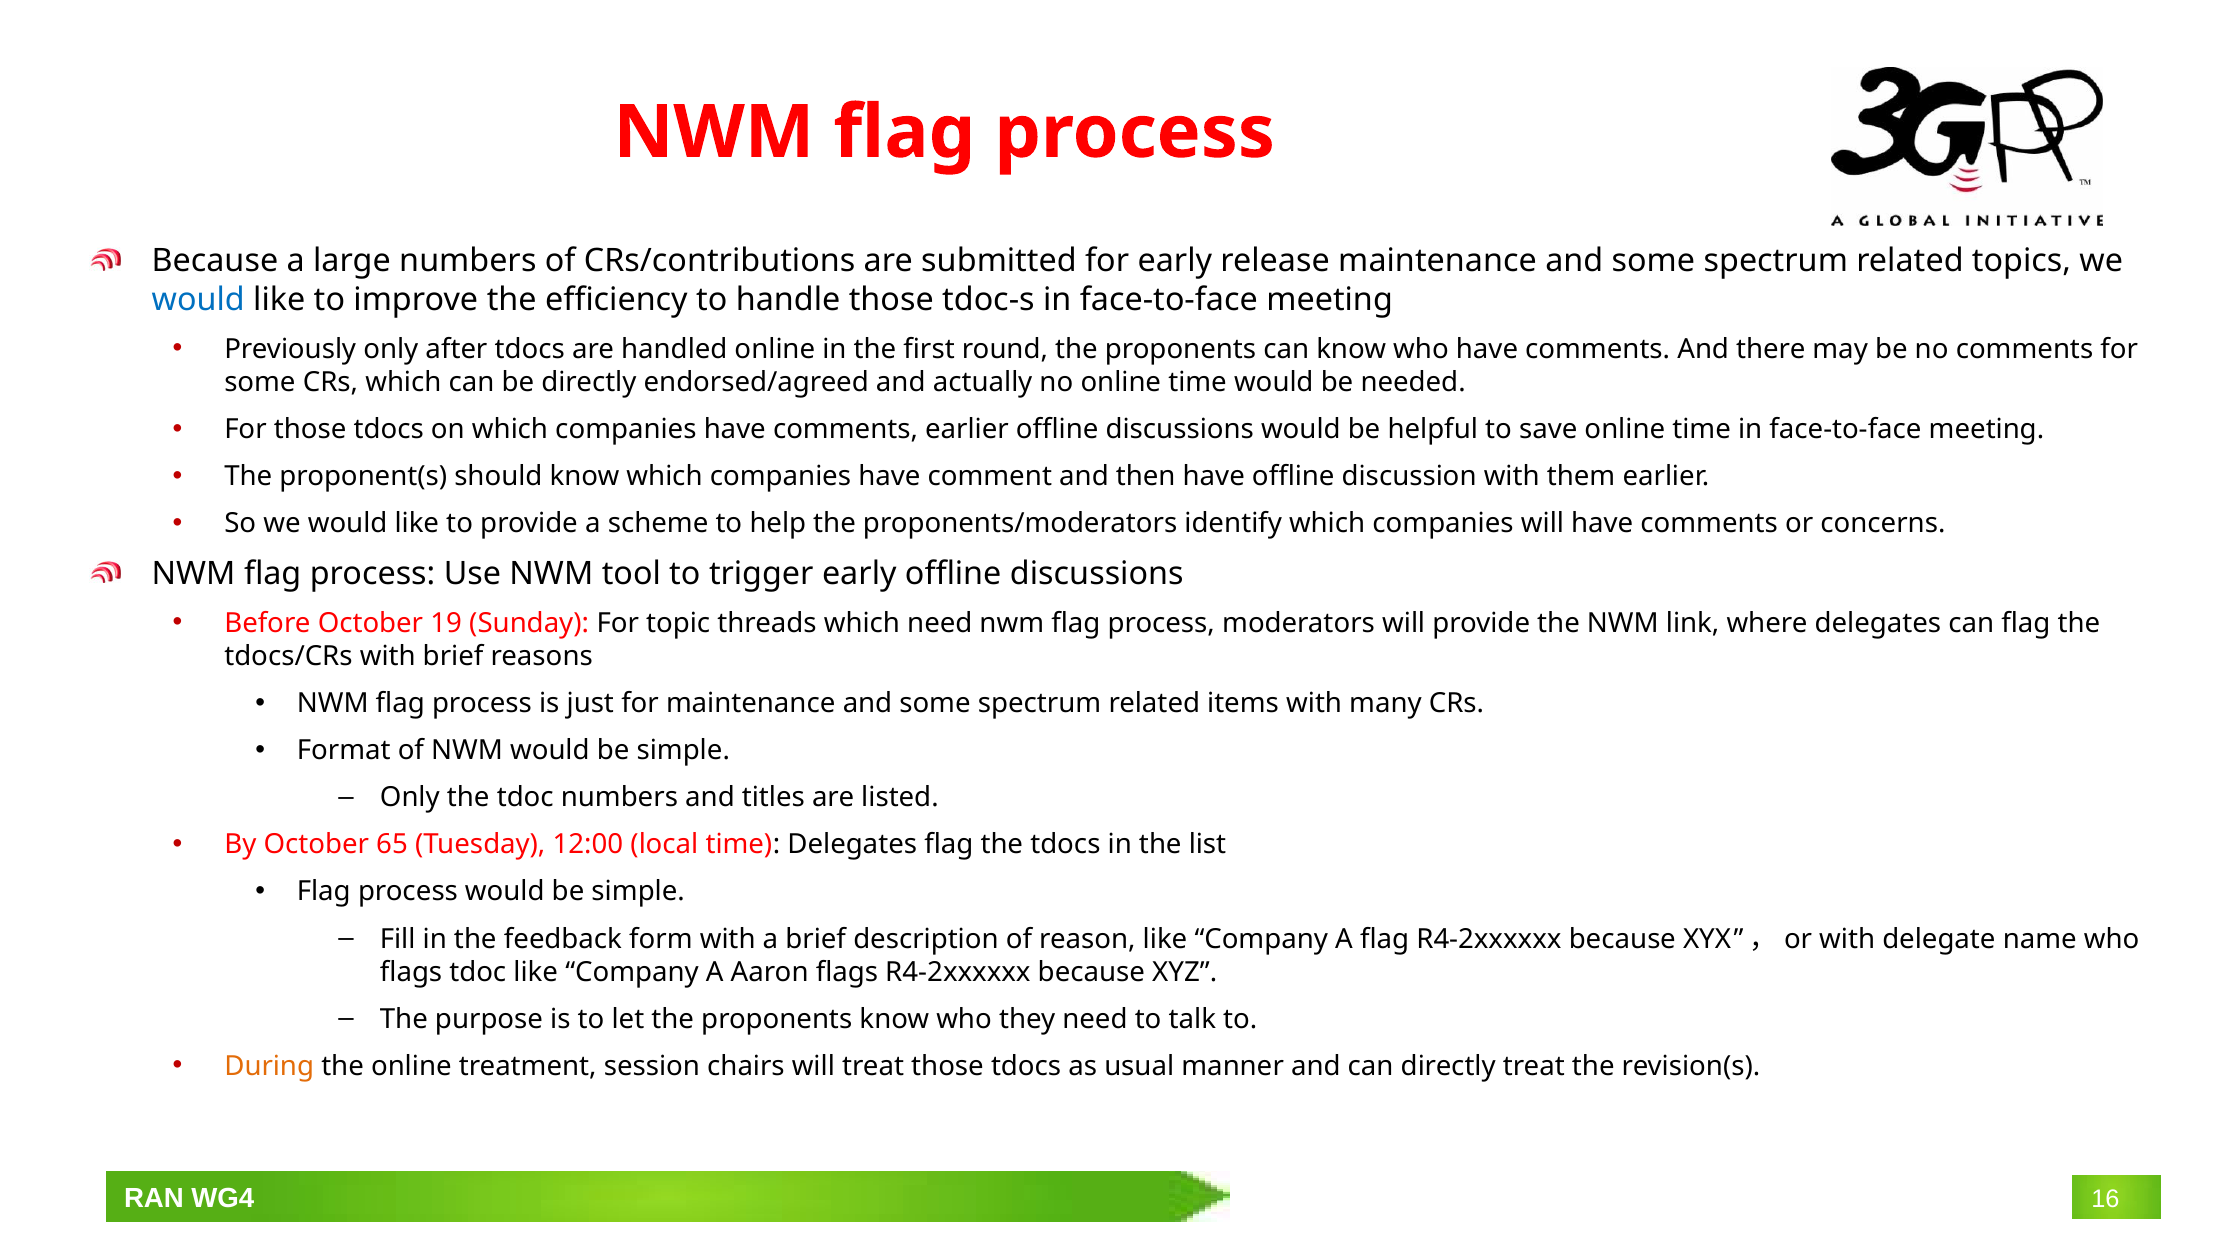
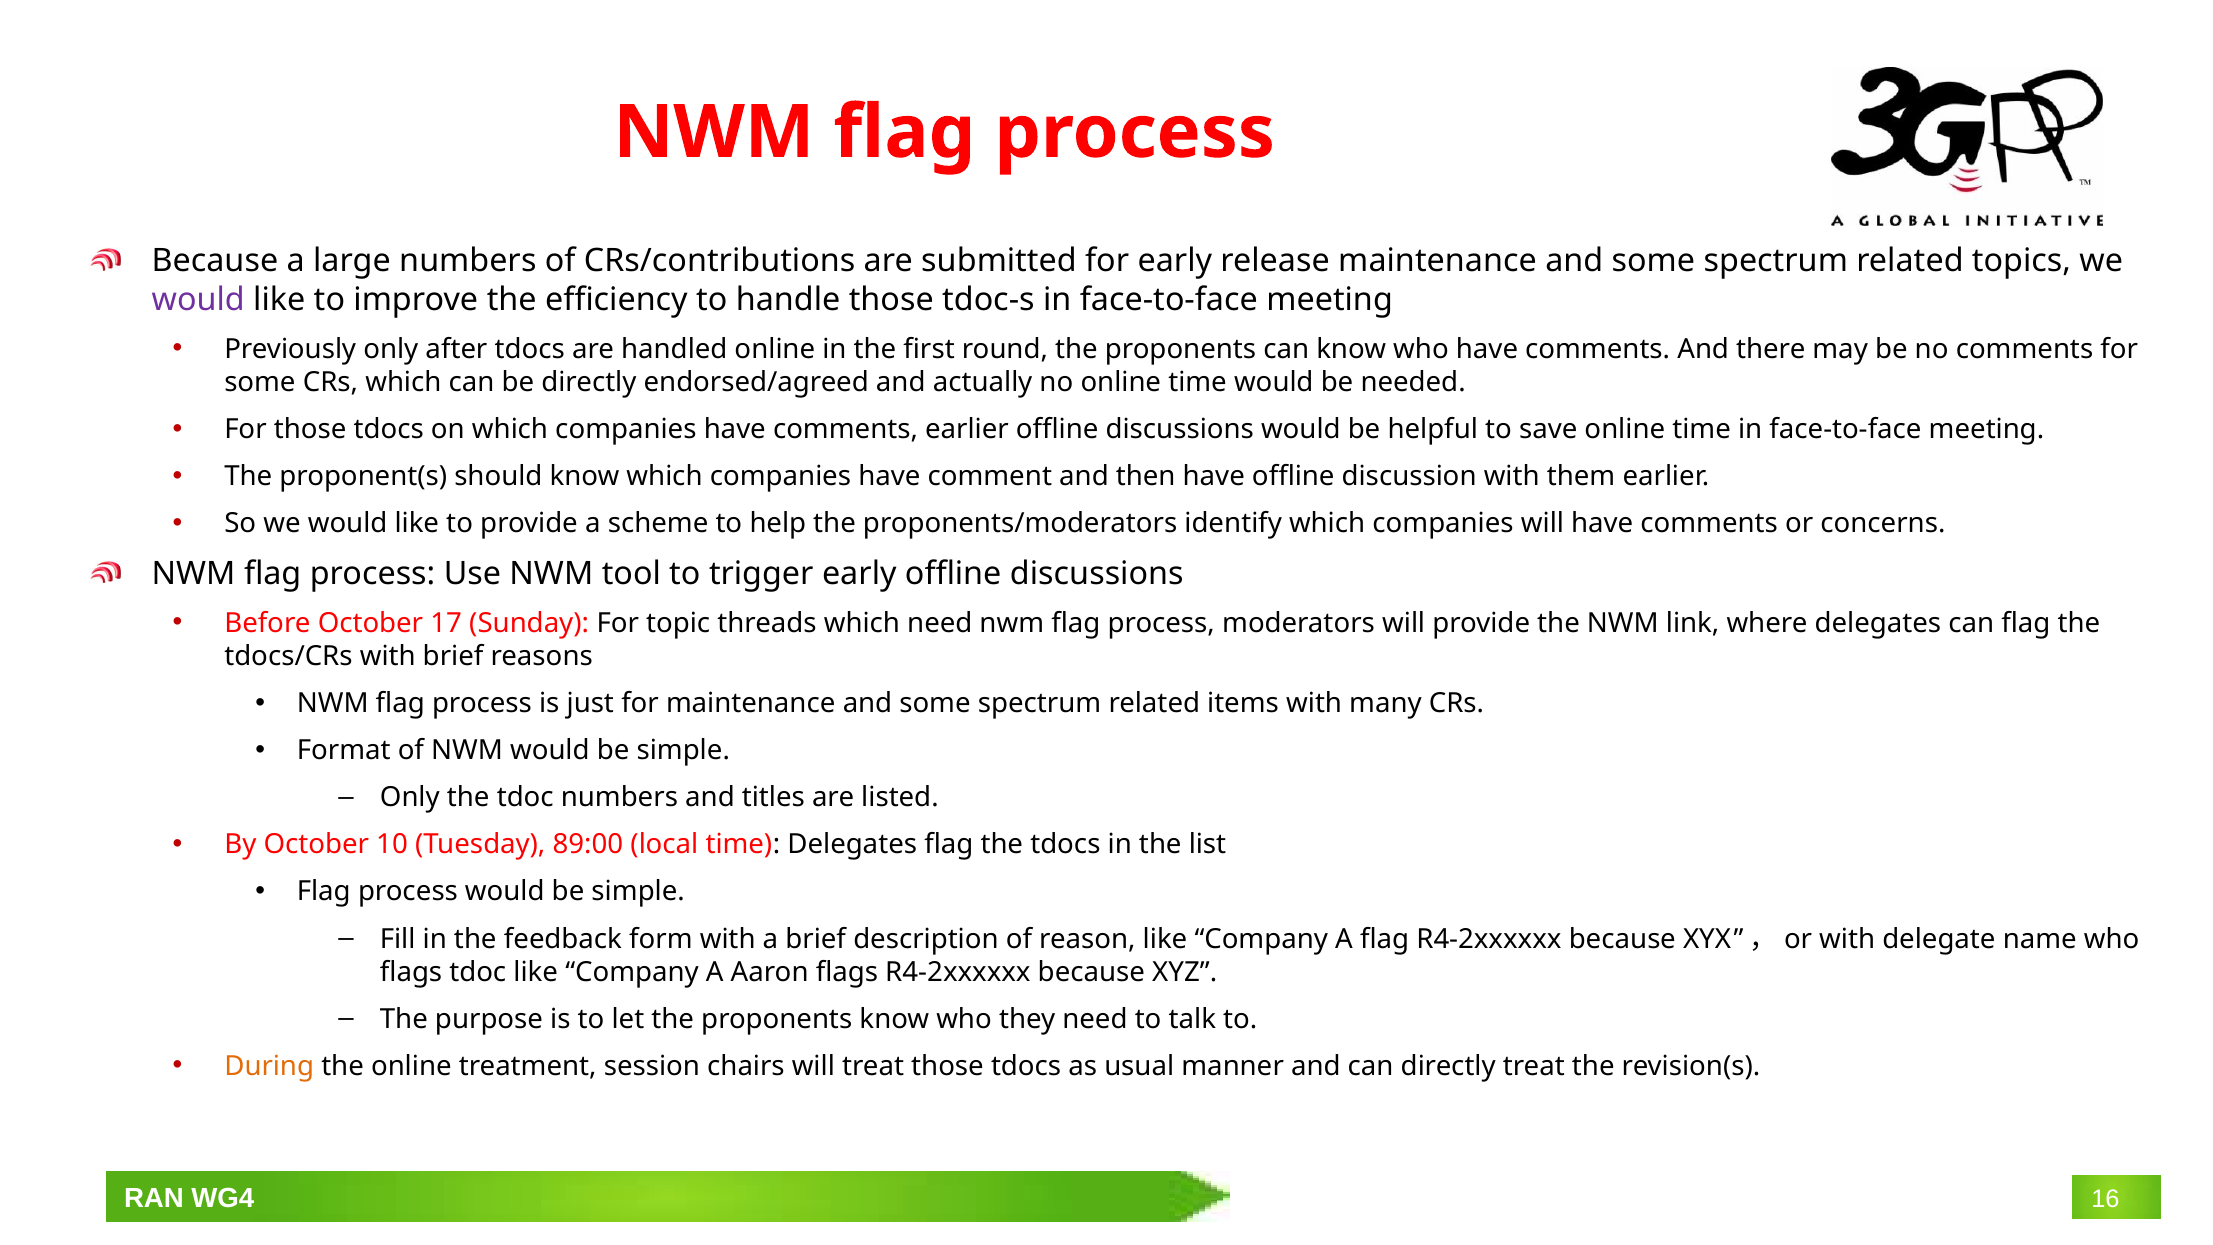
would colour: blue -> purple (198, 300)
19: 19 -> 17 (446, 623)
65: 65 -> 10 (392, 845)
12:00: 12:00 -> 89:00 (588, 845)
